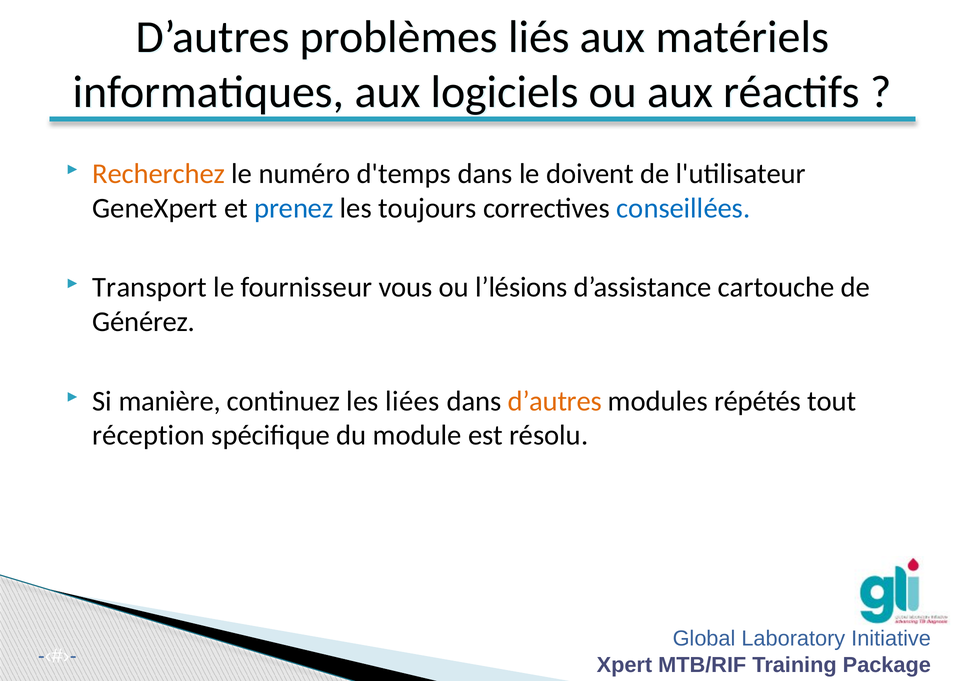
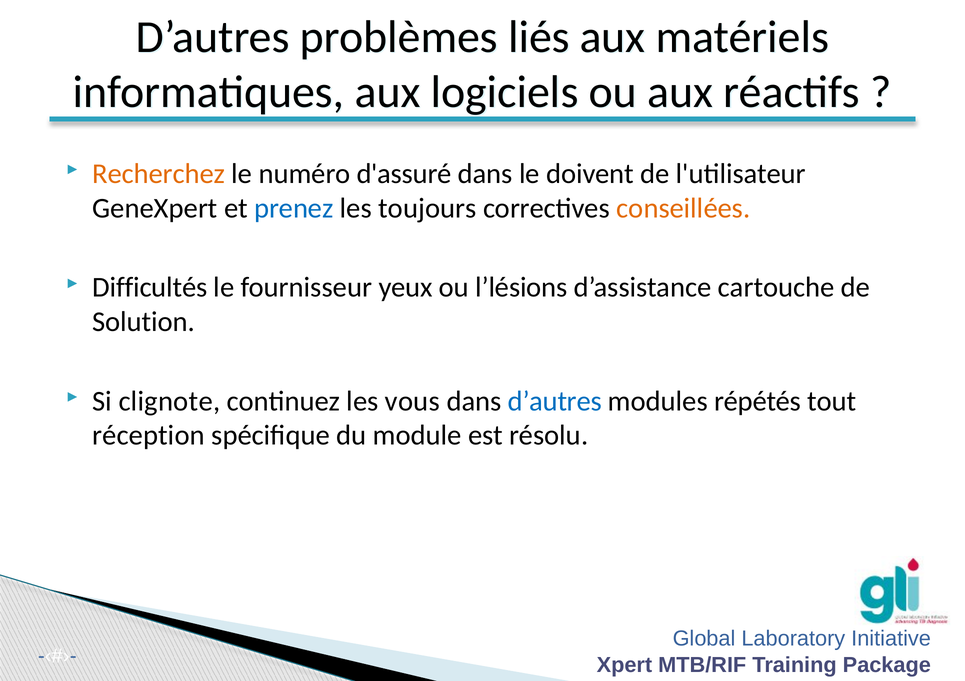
d'temps: d'temps -> d'assuré (404, 174)
conseillées colour: blue -> orange (683, 208)
Transport: Transport -> Difficultés (150, 288)
vous: vous -> yeux (406, 288)
Générez: Générez -> Solution (144, 322)
manière: manière -> clignote (169, 401)
liées: liées -> vous (412, 401)
d’autres colour: orange -> blue (555, 401)
